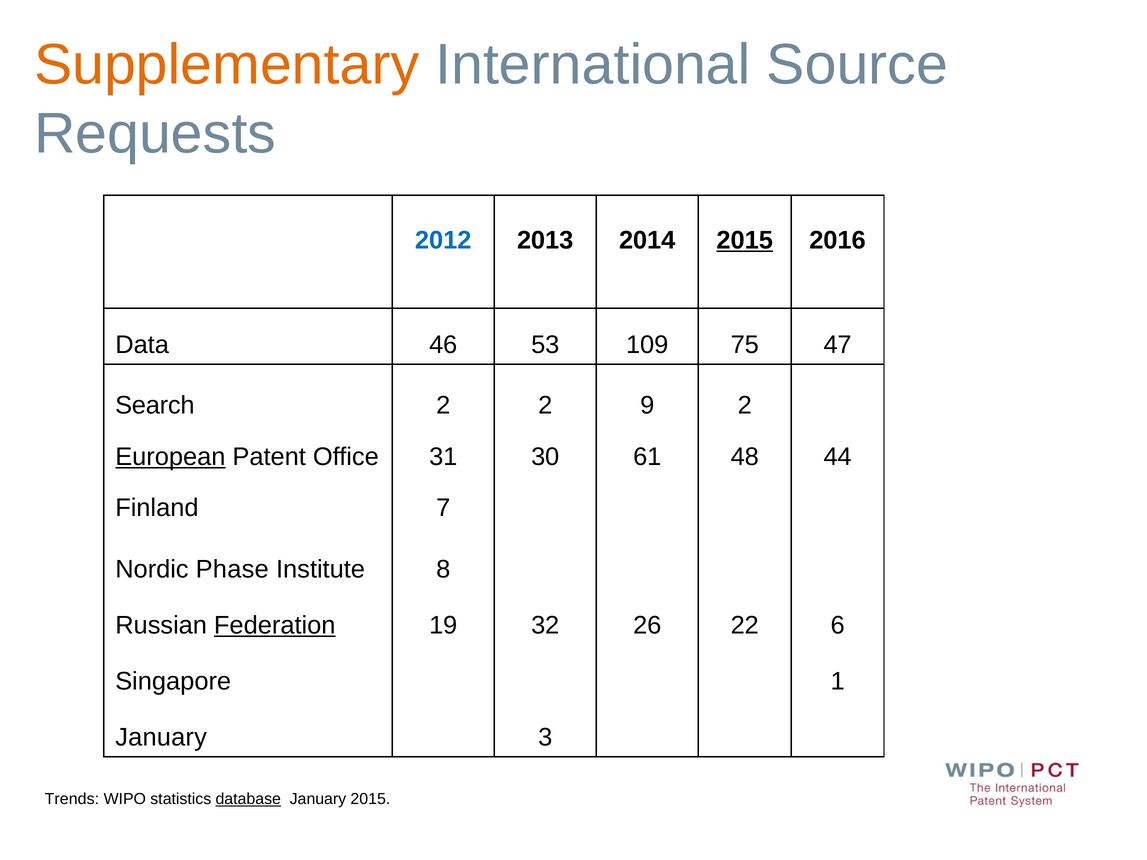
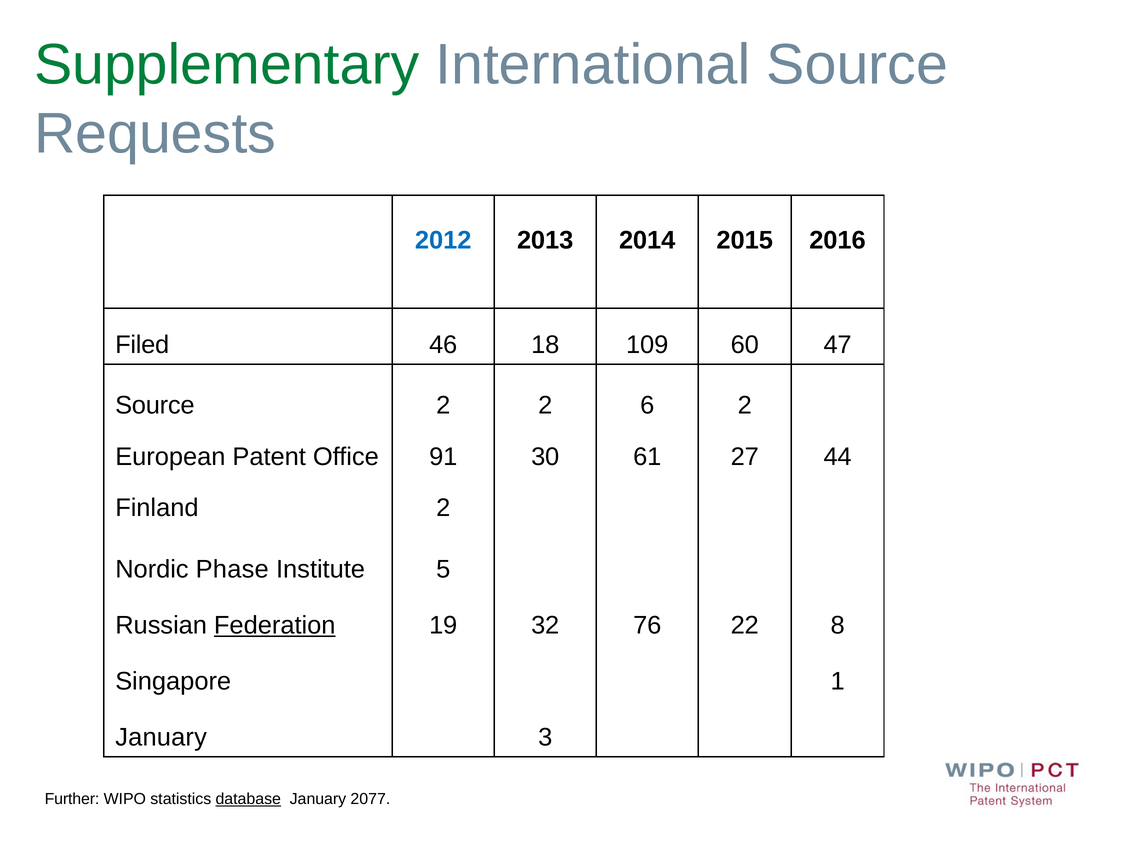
Supplementary colour: orange -> green (227, 65)
2015 underline: present -> none (745, 240)
Data: Data -> Filed (142, 345)
53: 53 -> 18 (545, 345)
75: 75 -> 60 (745, 345)
Search: Search -> Source (155, 406)
9: 9 -> 6 (647, 406)
European underline: present -> none (170, 457)
31: 31 -> 91 (443, 457)
48: 48 -> 27 (745, 457)
Finland 7: 7 -> 2 (443, 508)
8: 8 -> 5 (443, 570)
26: 26 -> 76 (647, 626)
6: 6 -> 8 (838, 626)
Trends: Trends -> Further (72, 799)
January 2015: 2015 -> 2077 (370, 799)
